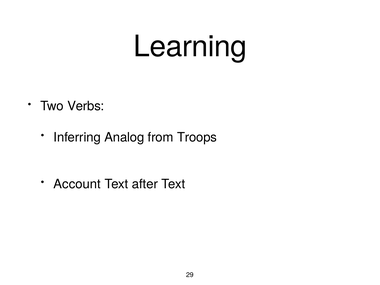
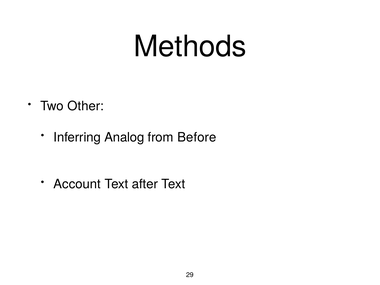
Learning: Learning -> Methods (190, 47)
Verbs: Verbs -> Other (86, 106)
Troops: Troops -> Before (197, 137)
